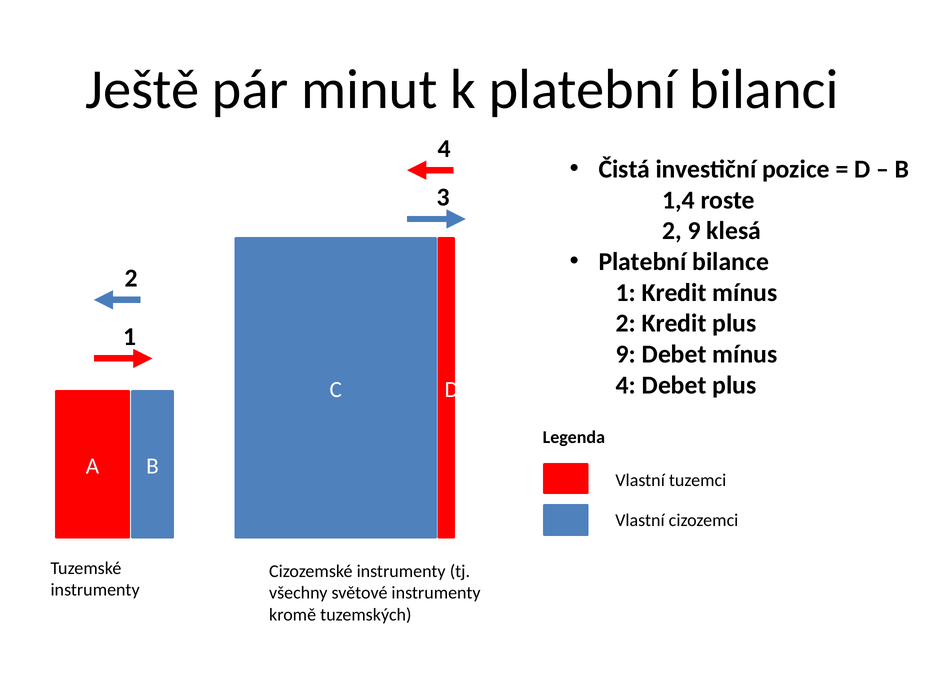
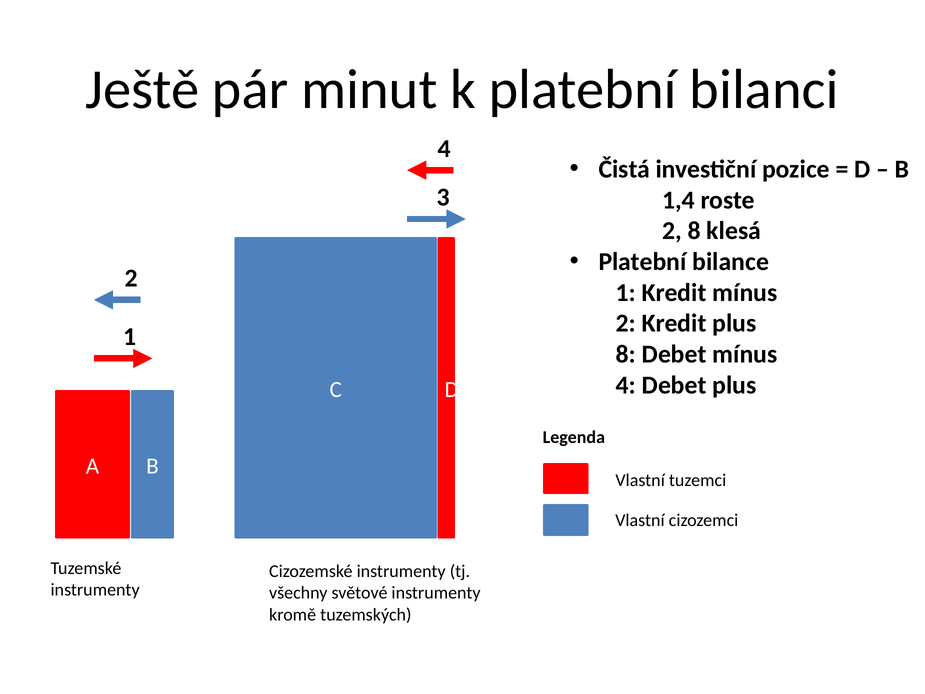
2 9: 9 -> 8 (694, 231)
9: 9 -> 8 (626, 354)
